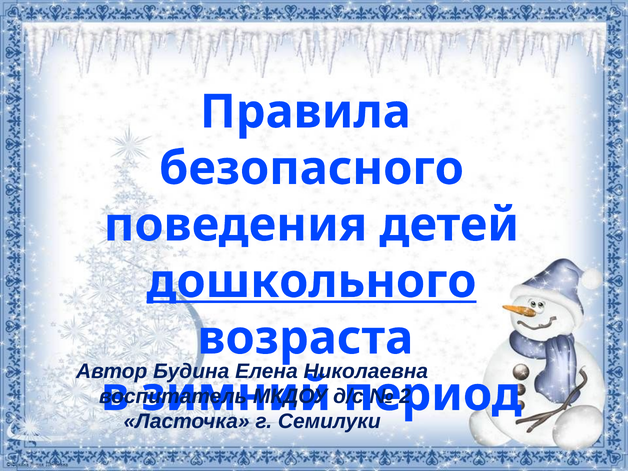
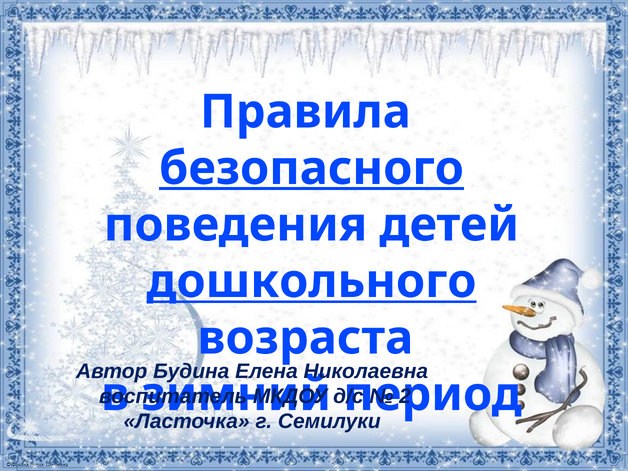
безопасного underline: none -> present (311, 168)
